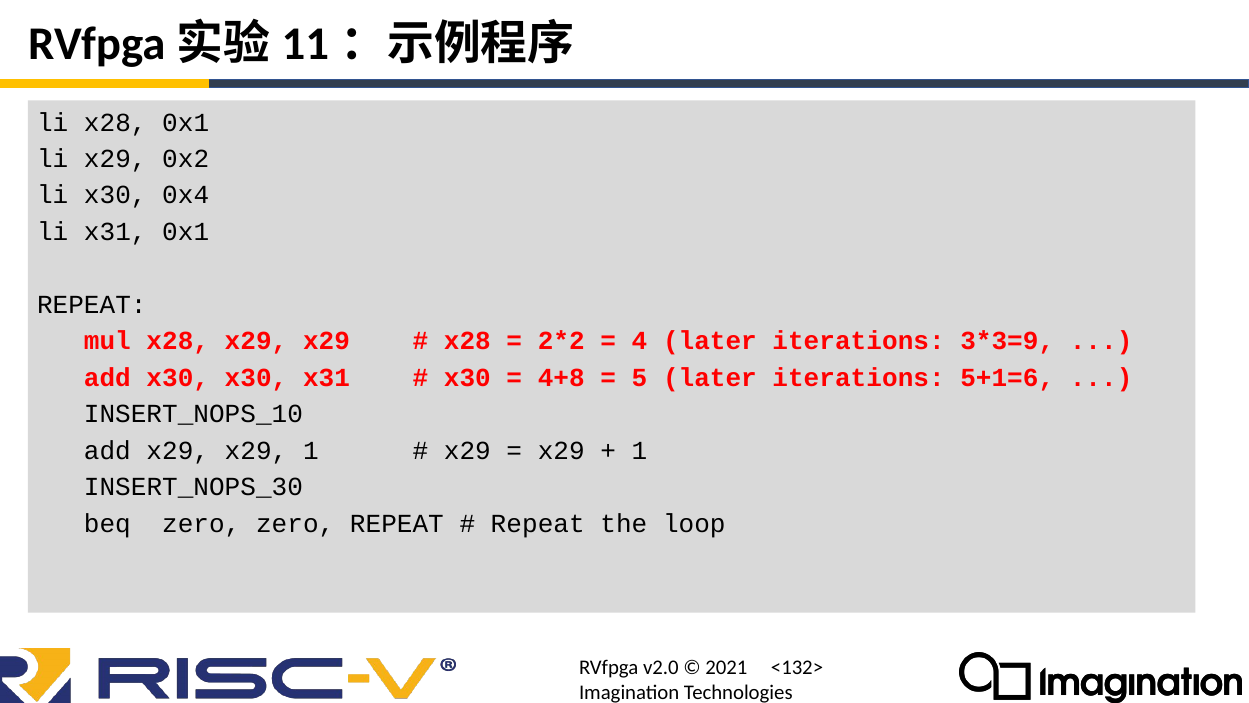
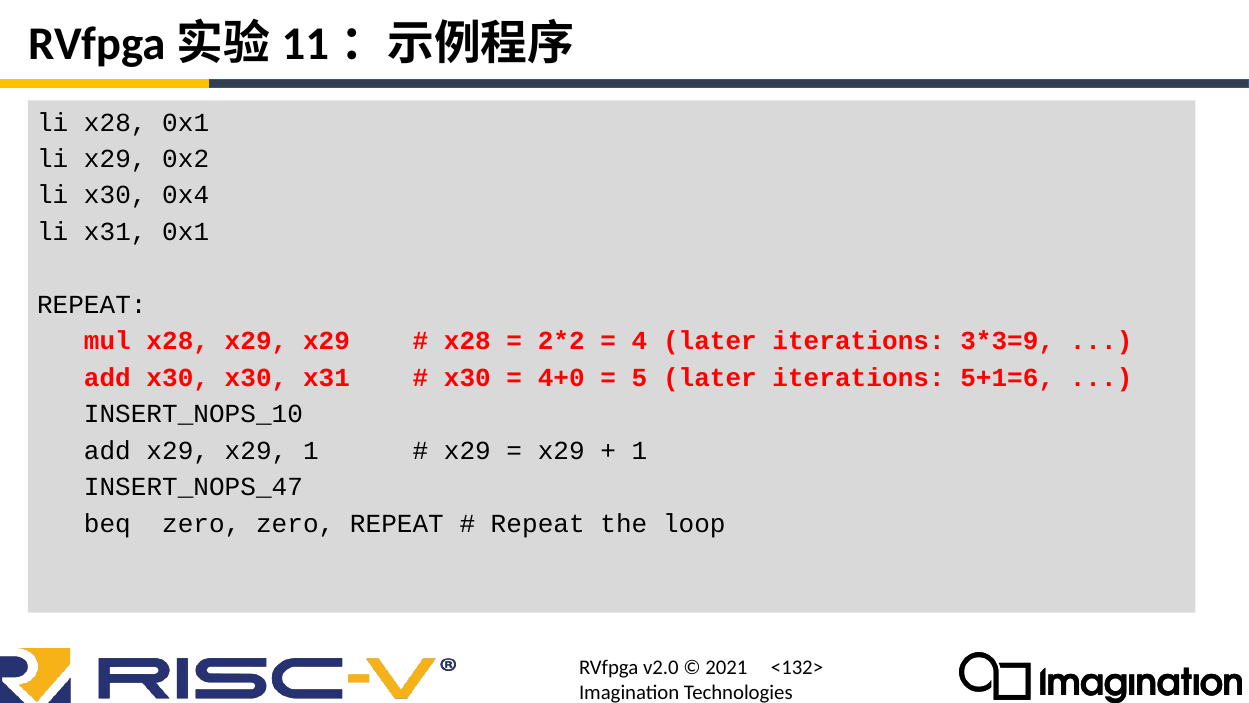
4+8: 4+8 -> 4+0 (561, 377)
INSERT_NOPS_30: INSERT_NOPS_30 -> INSERT_NOPS_47 (193, 487)
